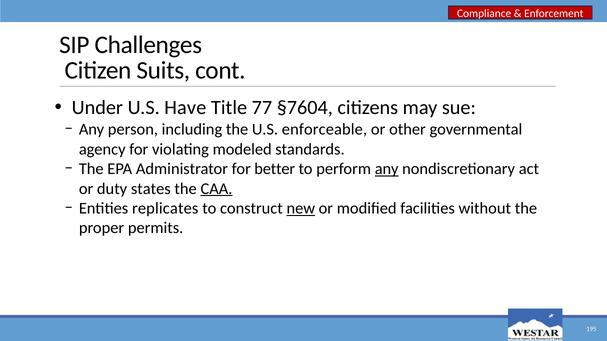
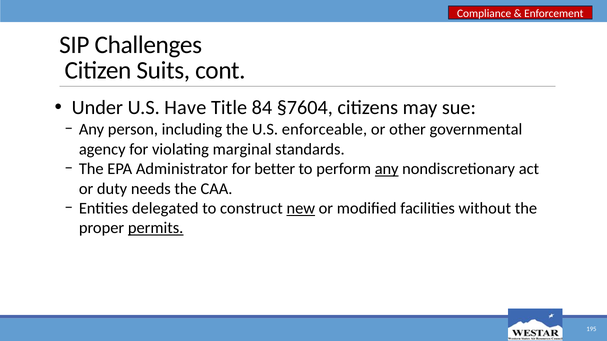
77: 77 -> 84 (262, 108)
modeled: modeled -> marginal (242, 149)
states: states -> needs (151, 189)
CAA underline: present -> none (216, 189)
replicates: replicates -> delegated (165, 209)
permits underline: none -> present (156, 228)
